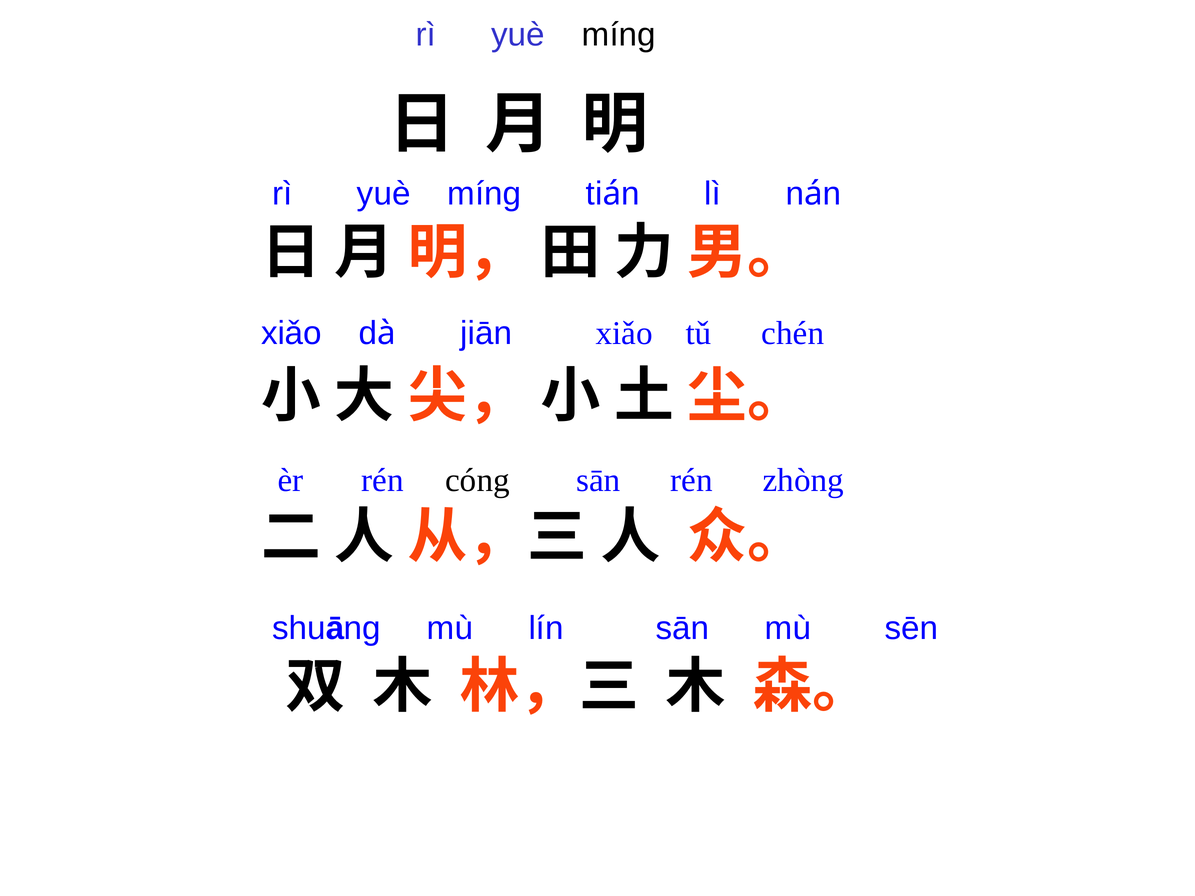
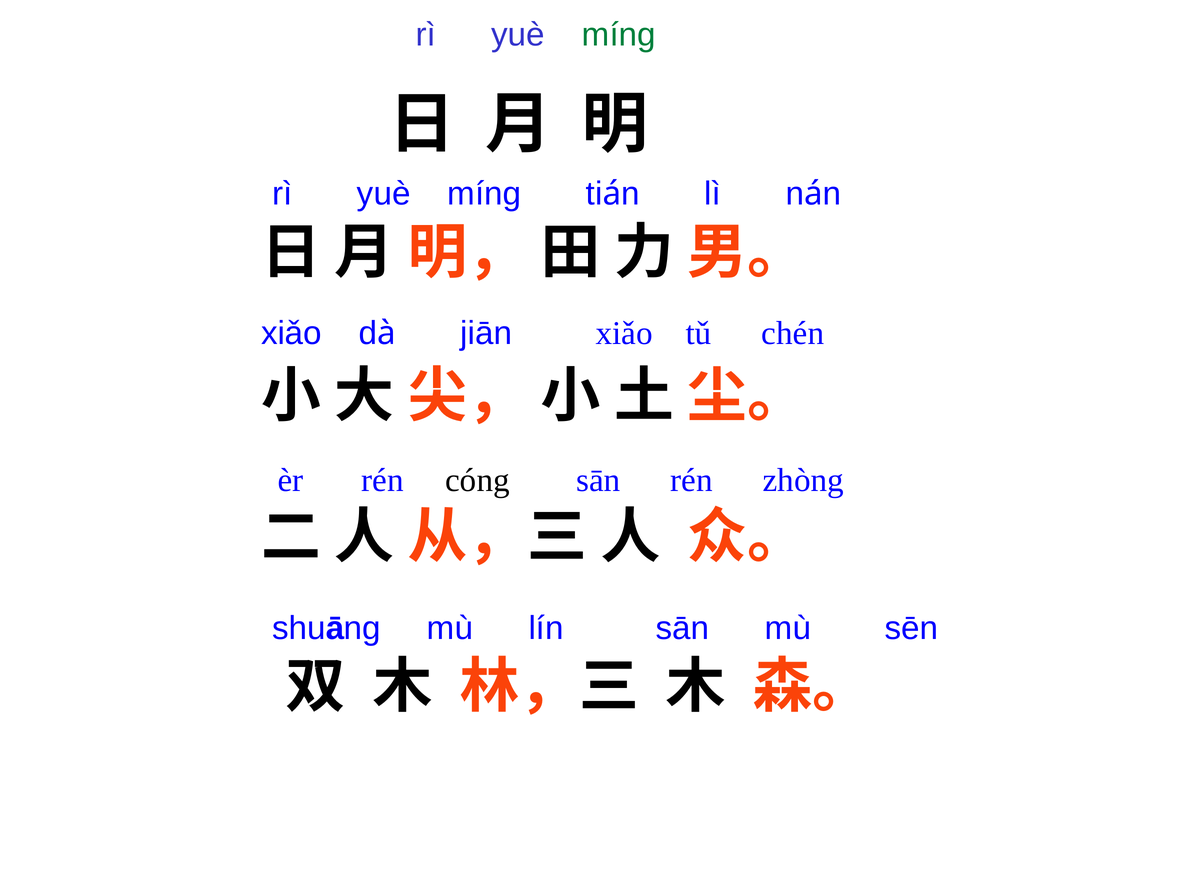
míng colour: black -> green (619, 35)
